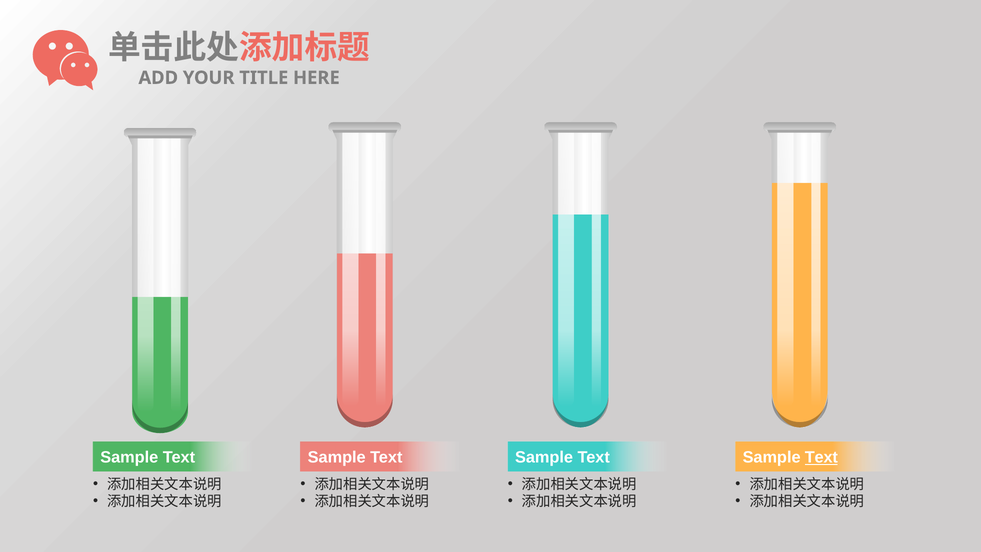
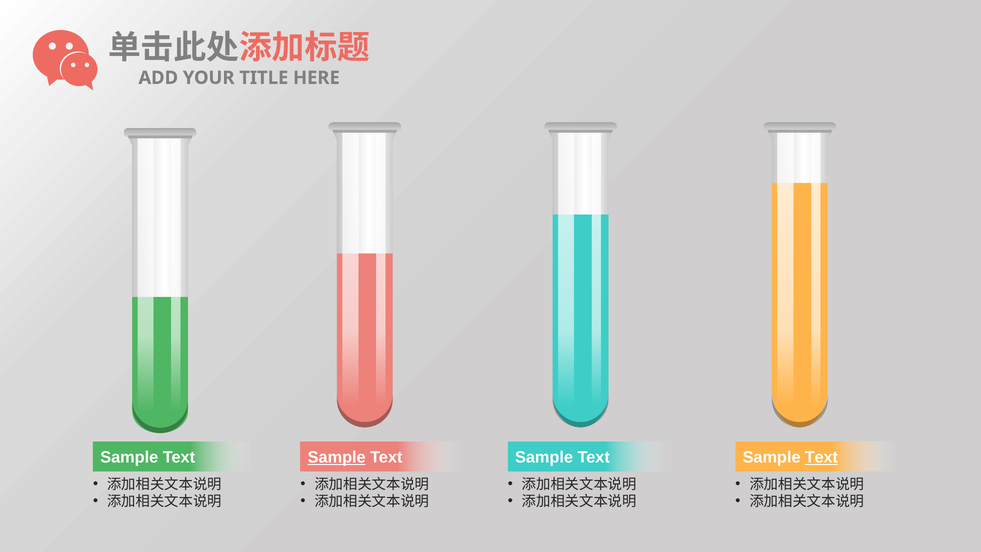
Sample underline: none -> present (337, 457)
